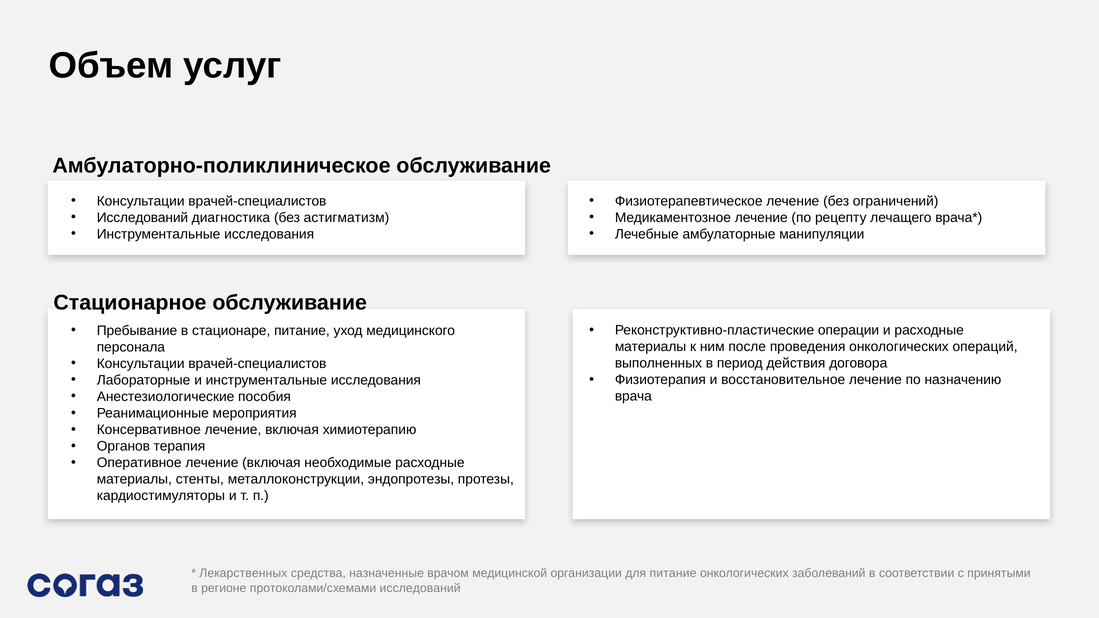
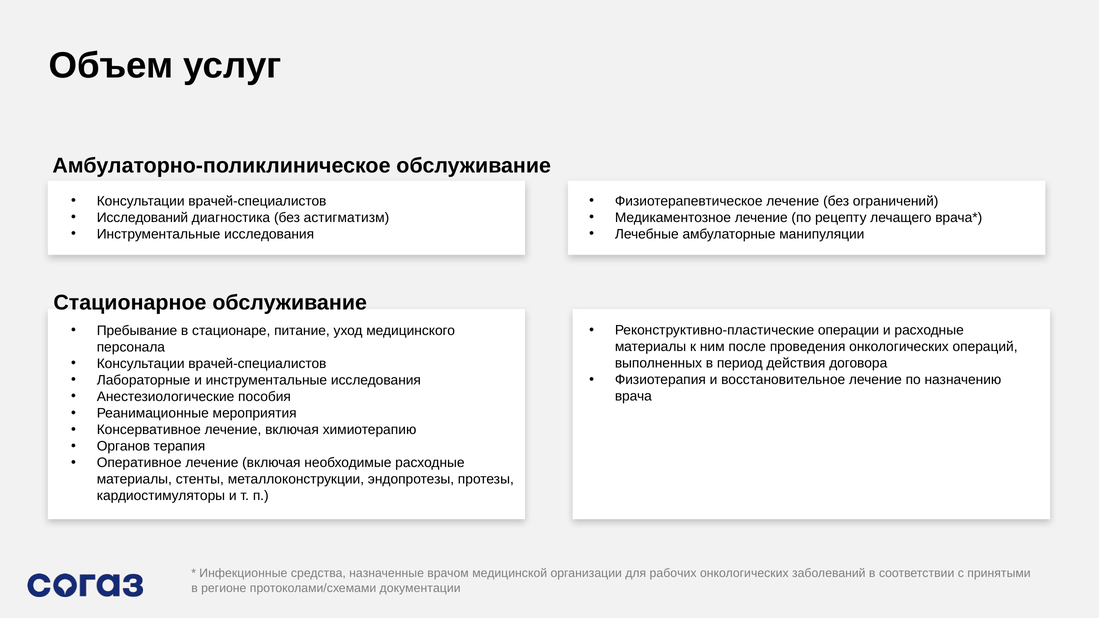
Лекарственных: Лекарственных -> Инфекционные (243, 574)
для питание: питание -> рабочих (673, 574)
протоколами/схемами исследований: исследований -> документации (420, 588)
